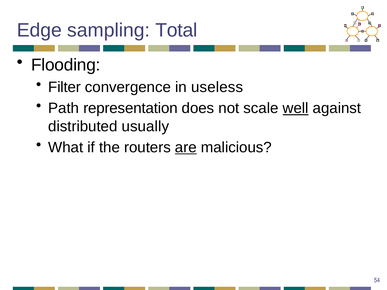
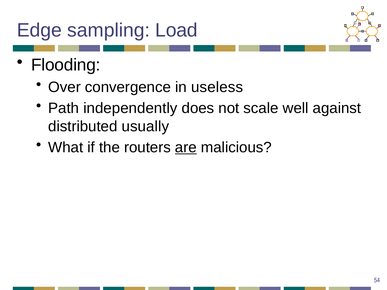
Total: Total -> Load (176, 30)
Filter: Filter -> Over (64, 87)
representation: representation -> independently (130, 108)
well underline: present -> none (296, 108)
